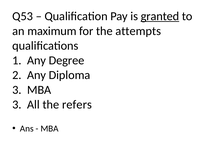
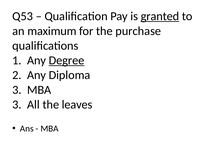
attempts: attempts -> purchase (138, 31)
Degree underline: none -> present (66, 60)
refers: refers -> leaves (77, 104)
